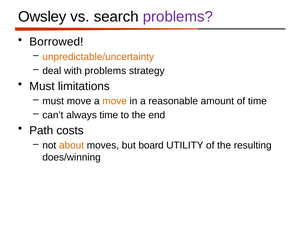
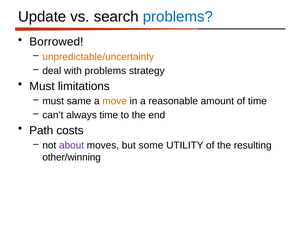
Owsley: Owsley -> Update (42, 17)
problems colour: purple -> blue (178, 17)
must move: move -> same (79, 101)
about colour: orange -> purple (72, 145)
board: board -> some (151, 145)
does/winning: does/winning -> other/winning (72, 157)
